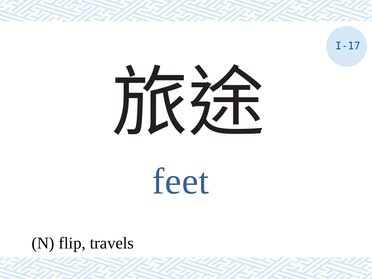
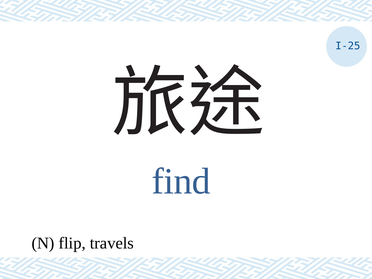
I-17: I-17 -> I-25 (348, 46)
feet: feet -> find (181, 181)
